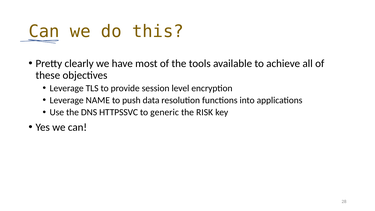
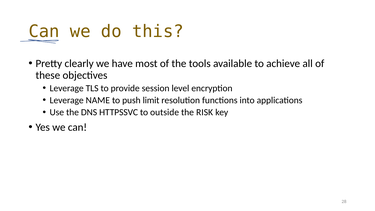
data: data -> limit (151, 100)
generic: generic -> outside (165, 112)
